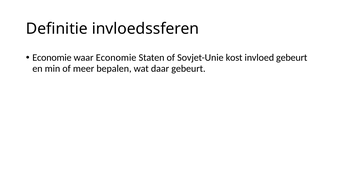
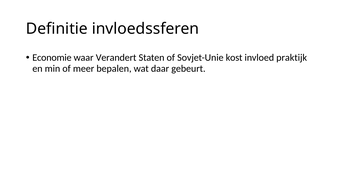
waar Economie: Economie -> Verandert (116, 58)
invloed gebeurt: gebeurt -> praktijk (292, 58)
